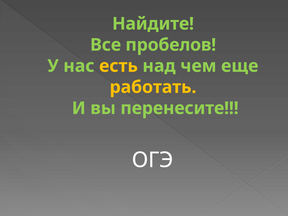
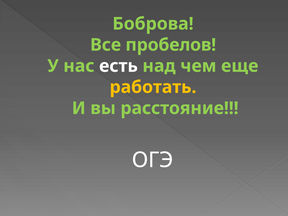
Найдите: Найдите -> Боброва (153, 24)
есть colour: yellow -> white (118, 66)
перенесите: перенесите -> расстояние (179, 108)
